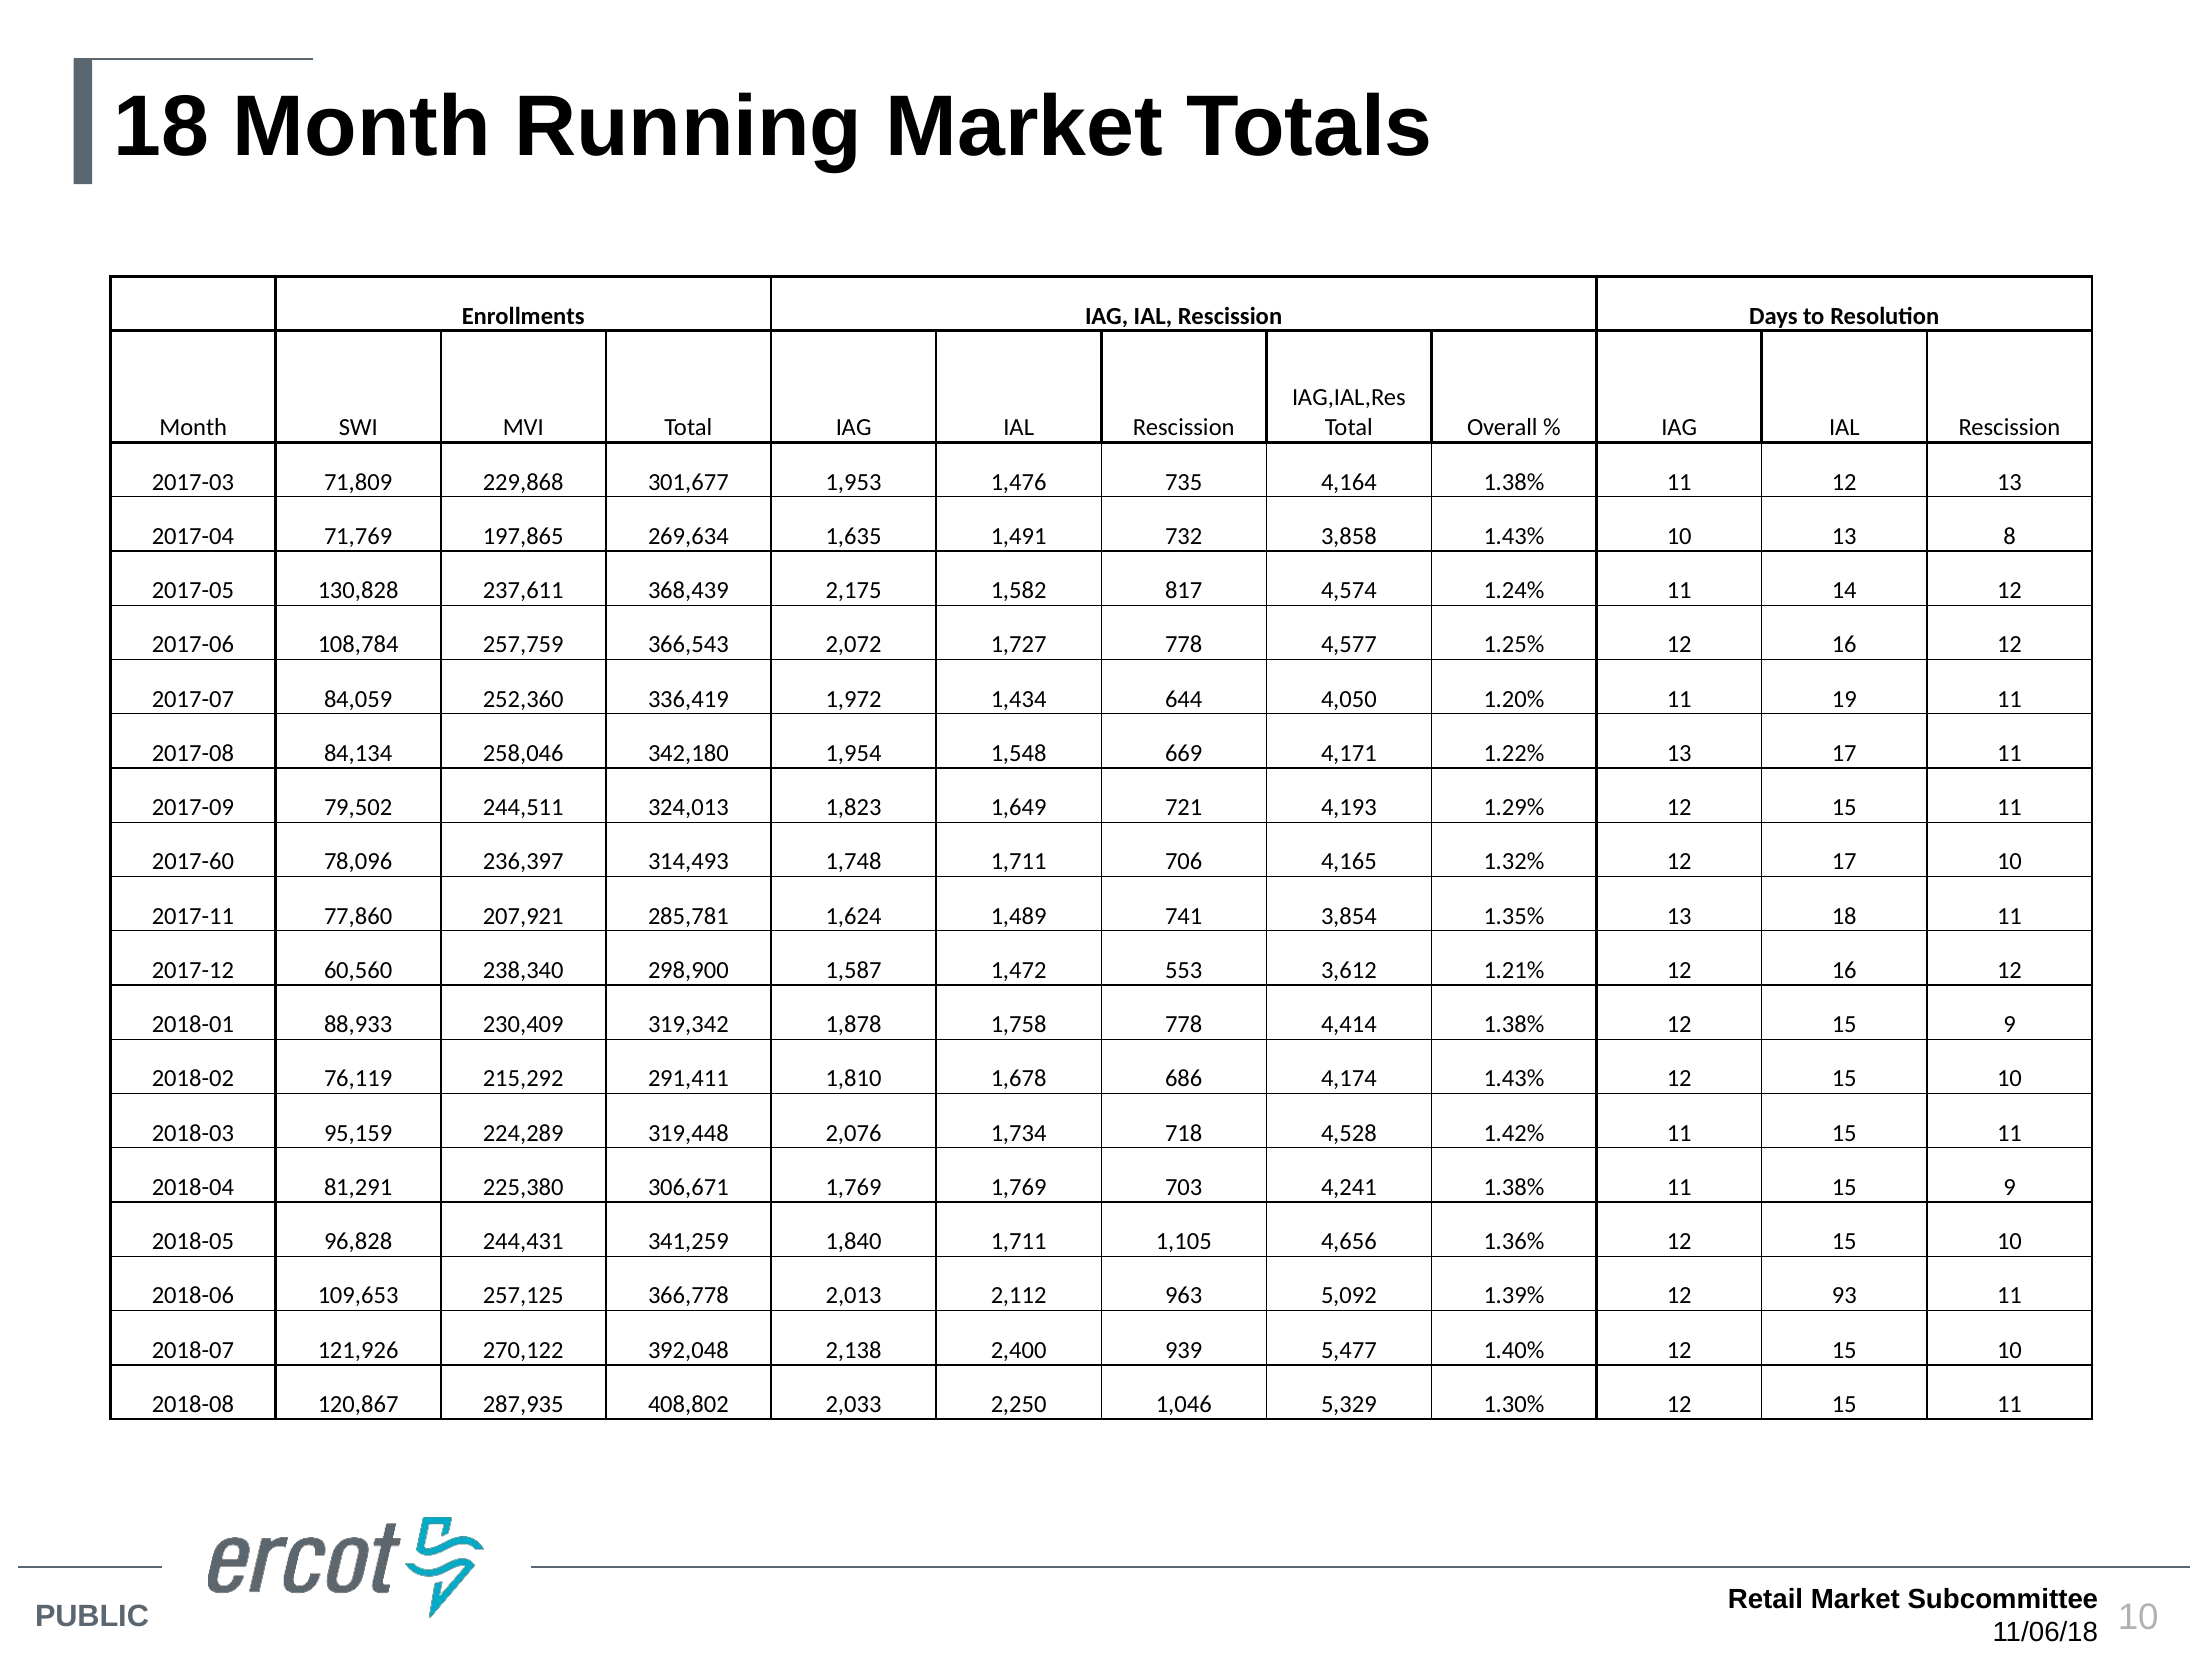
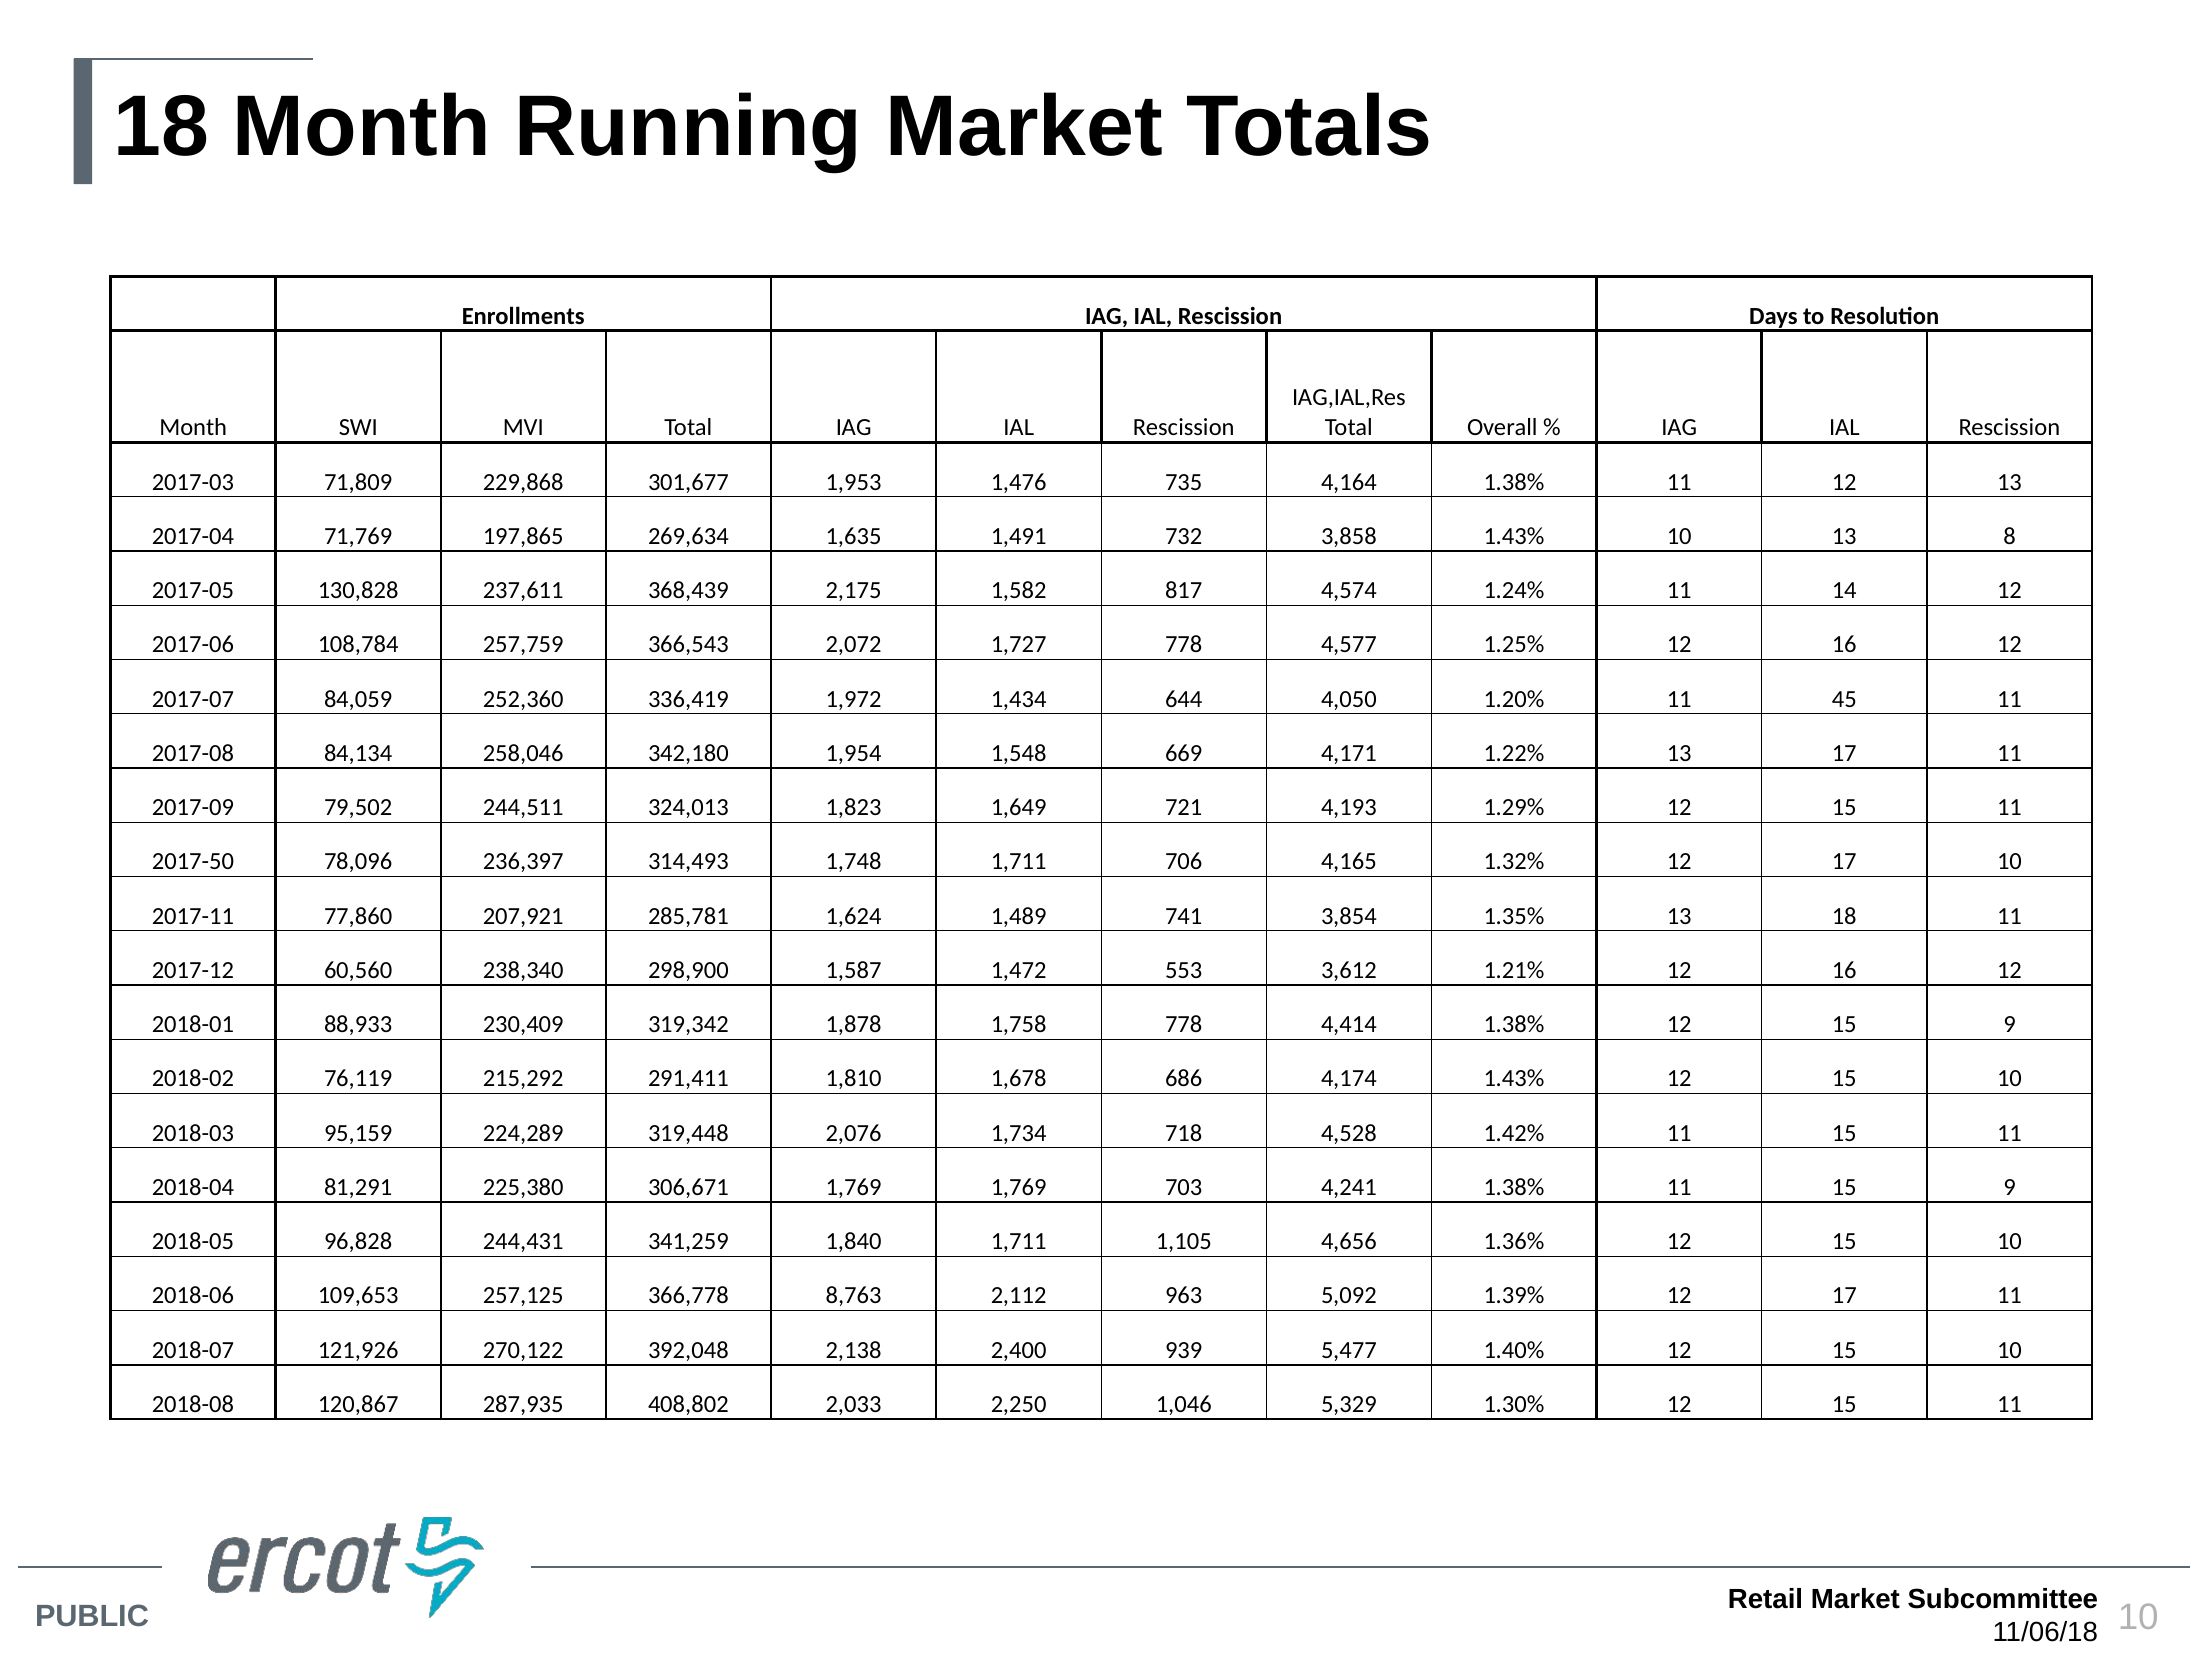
19: 19 -> 45 (1844, 699)
2017-60: 2017-60 -> 2017-50 (193, 862)
2,013: 2,013 -> 8,763 (854, 1296)
1.39% 12 93: 93 -> 17 (1844, 1296)
